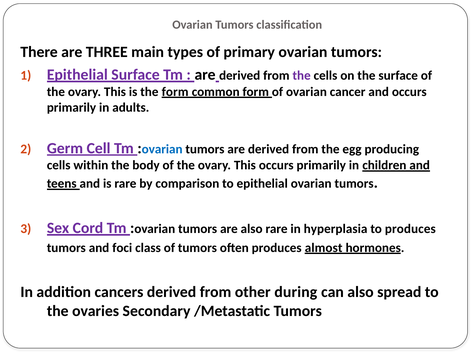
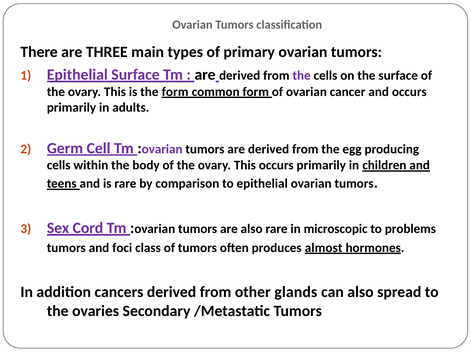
ovarian colour: blue -> purple (162, 149)
hyperplasia: hyperplasia -> microscopic (336, 229)
to produces: produces -> problems (410, 229)
during: during -> glands (296, 292)
